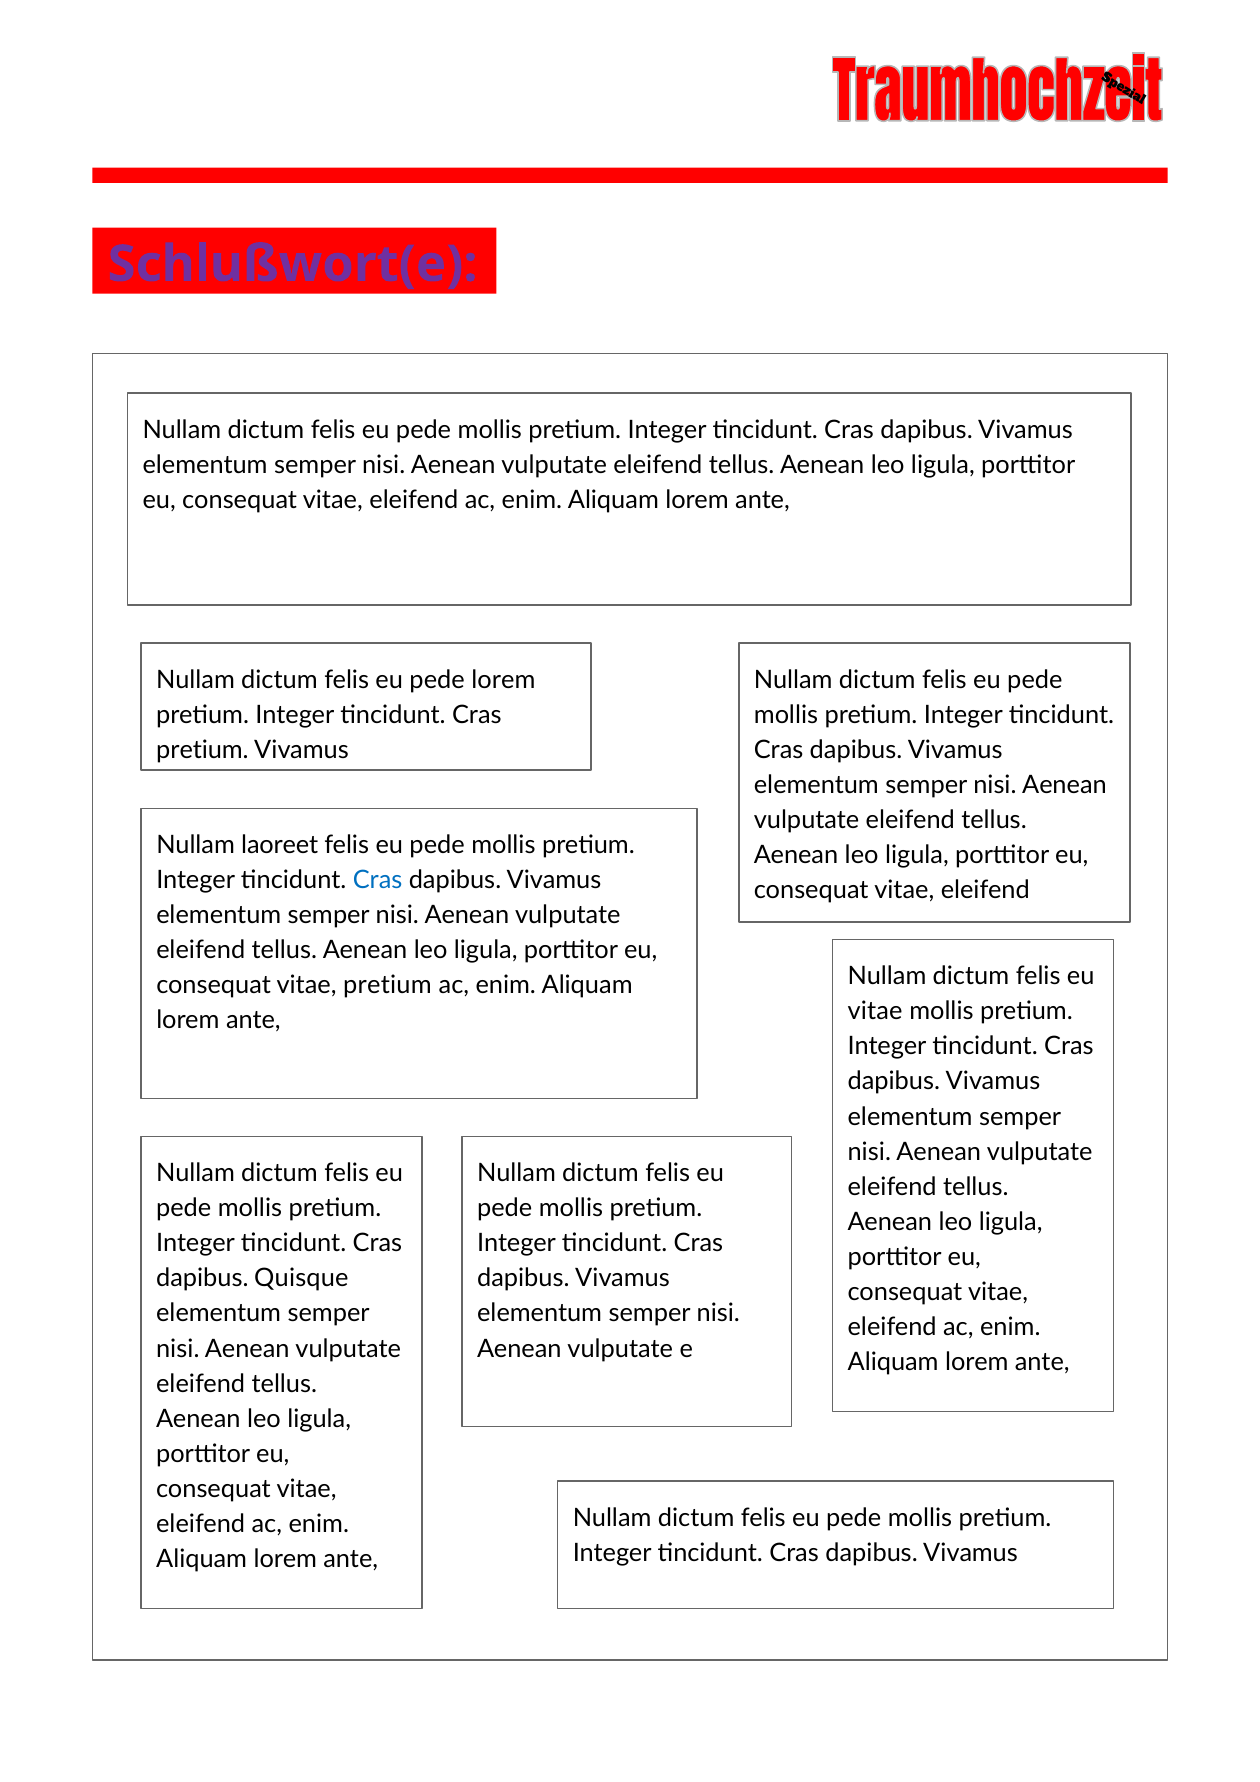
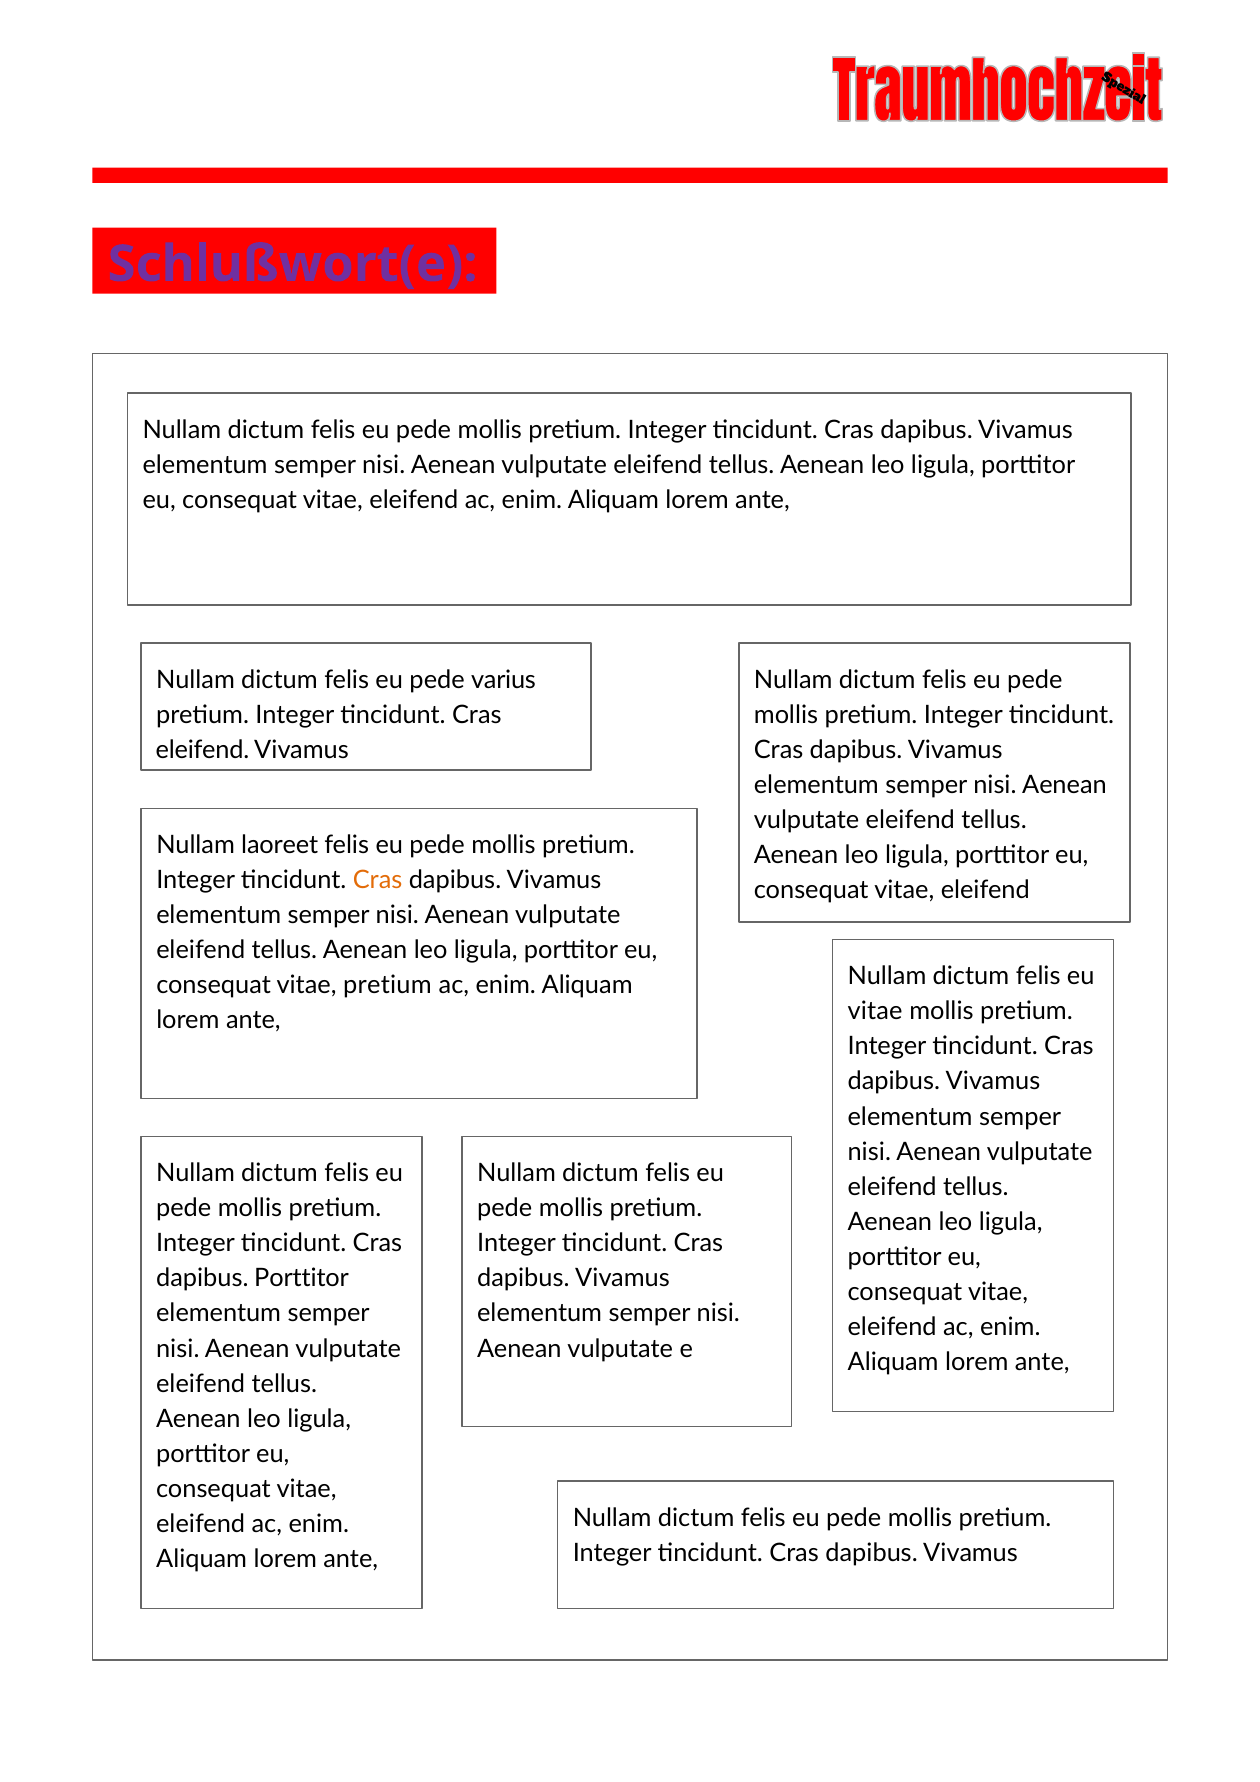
pede lorem: lorem -> varius (504, 680)
pretium: pretium -> eleifend (202, 750)
Cras colour: blue -> orange (378, 880)
dapibus Quisque: Quisque -> Porttitor (302, 1279)
